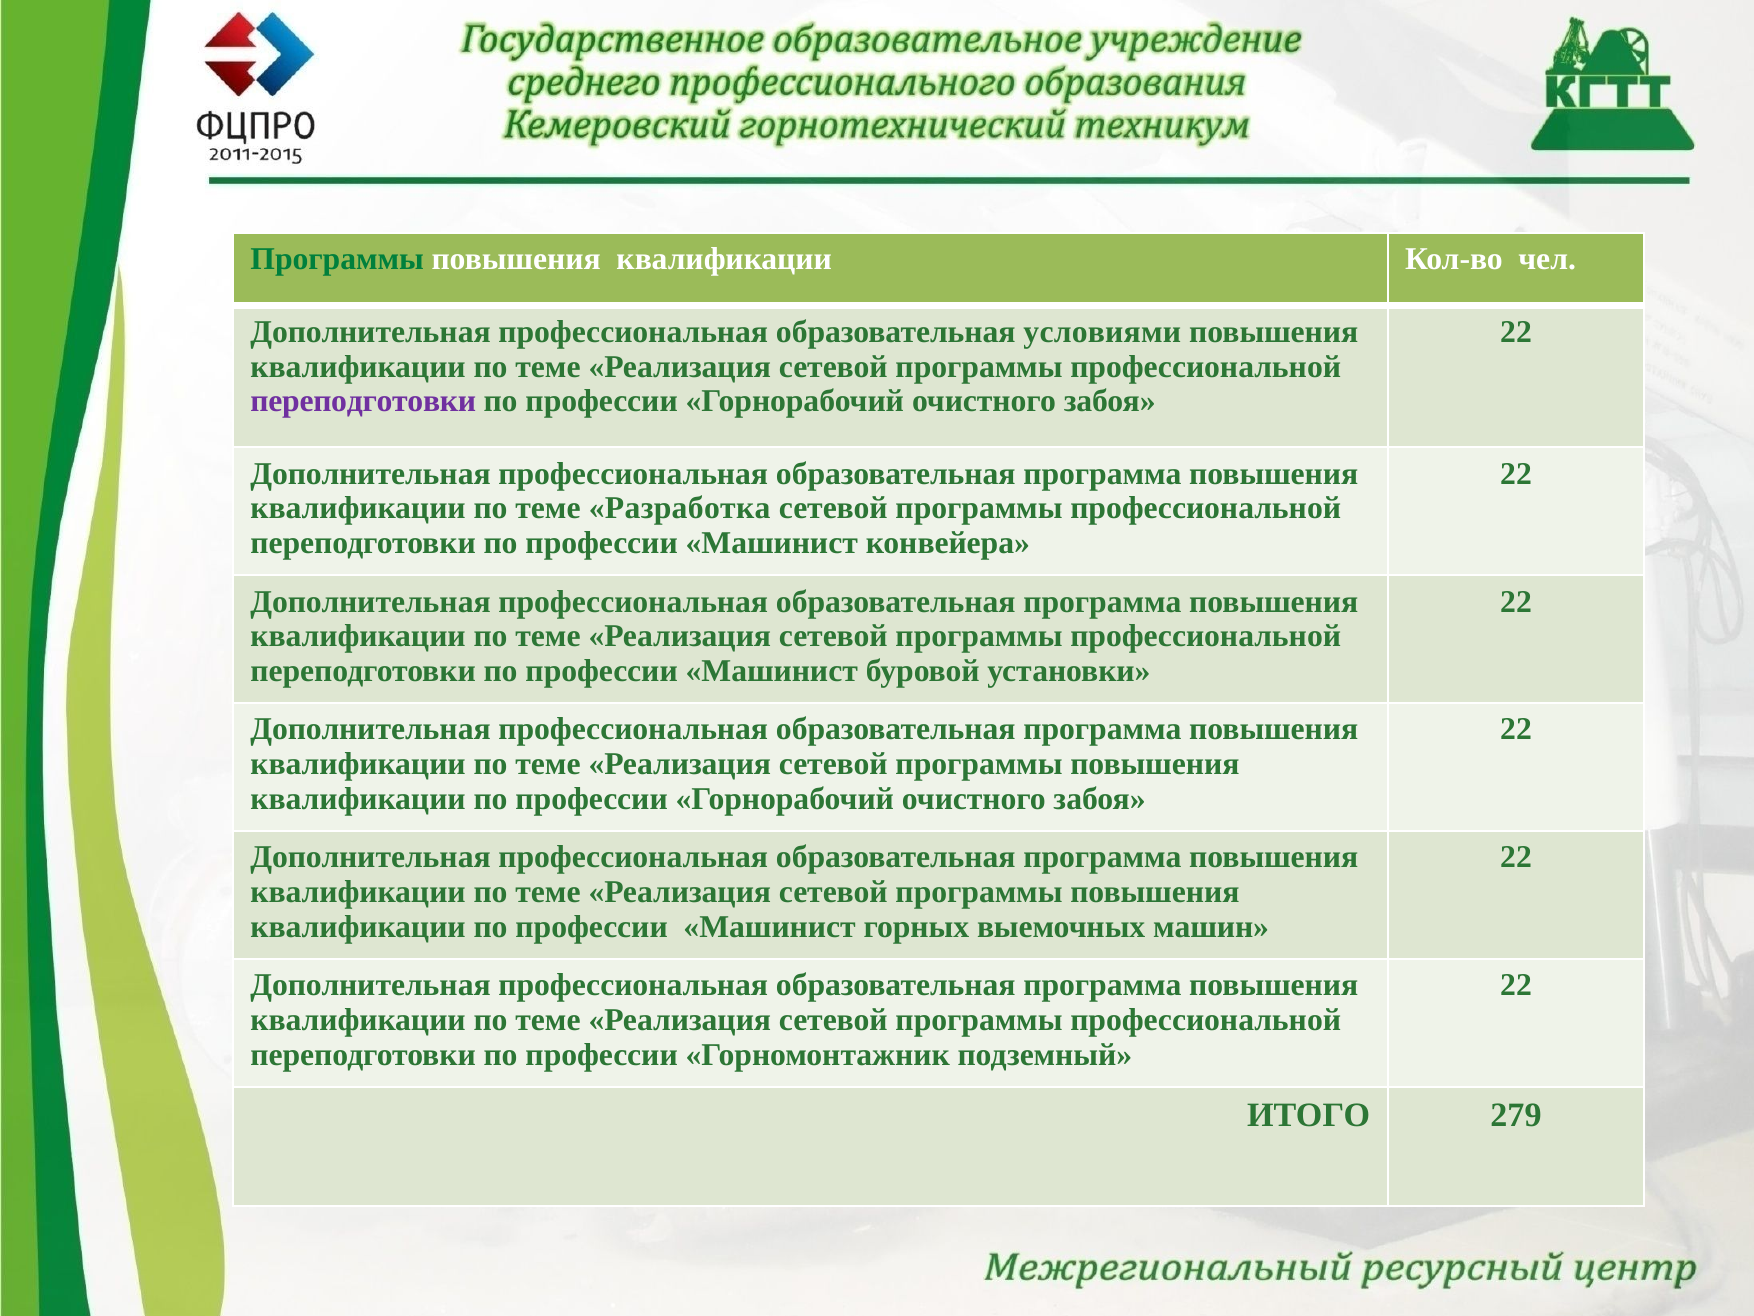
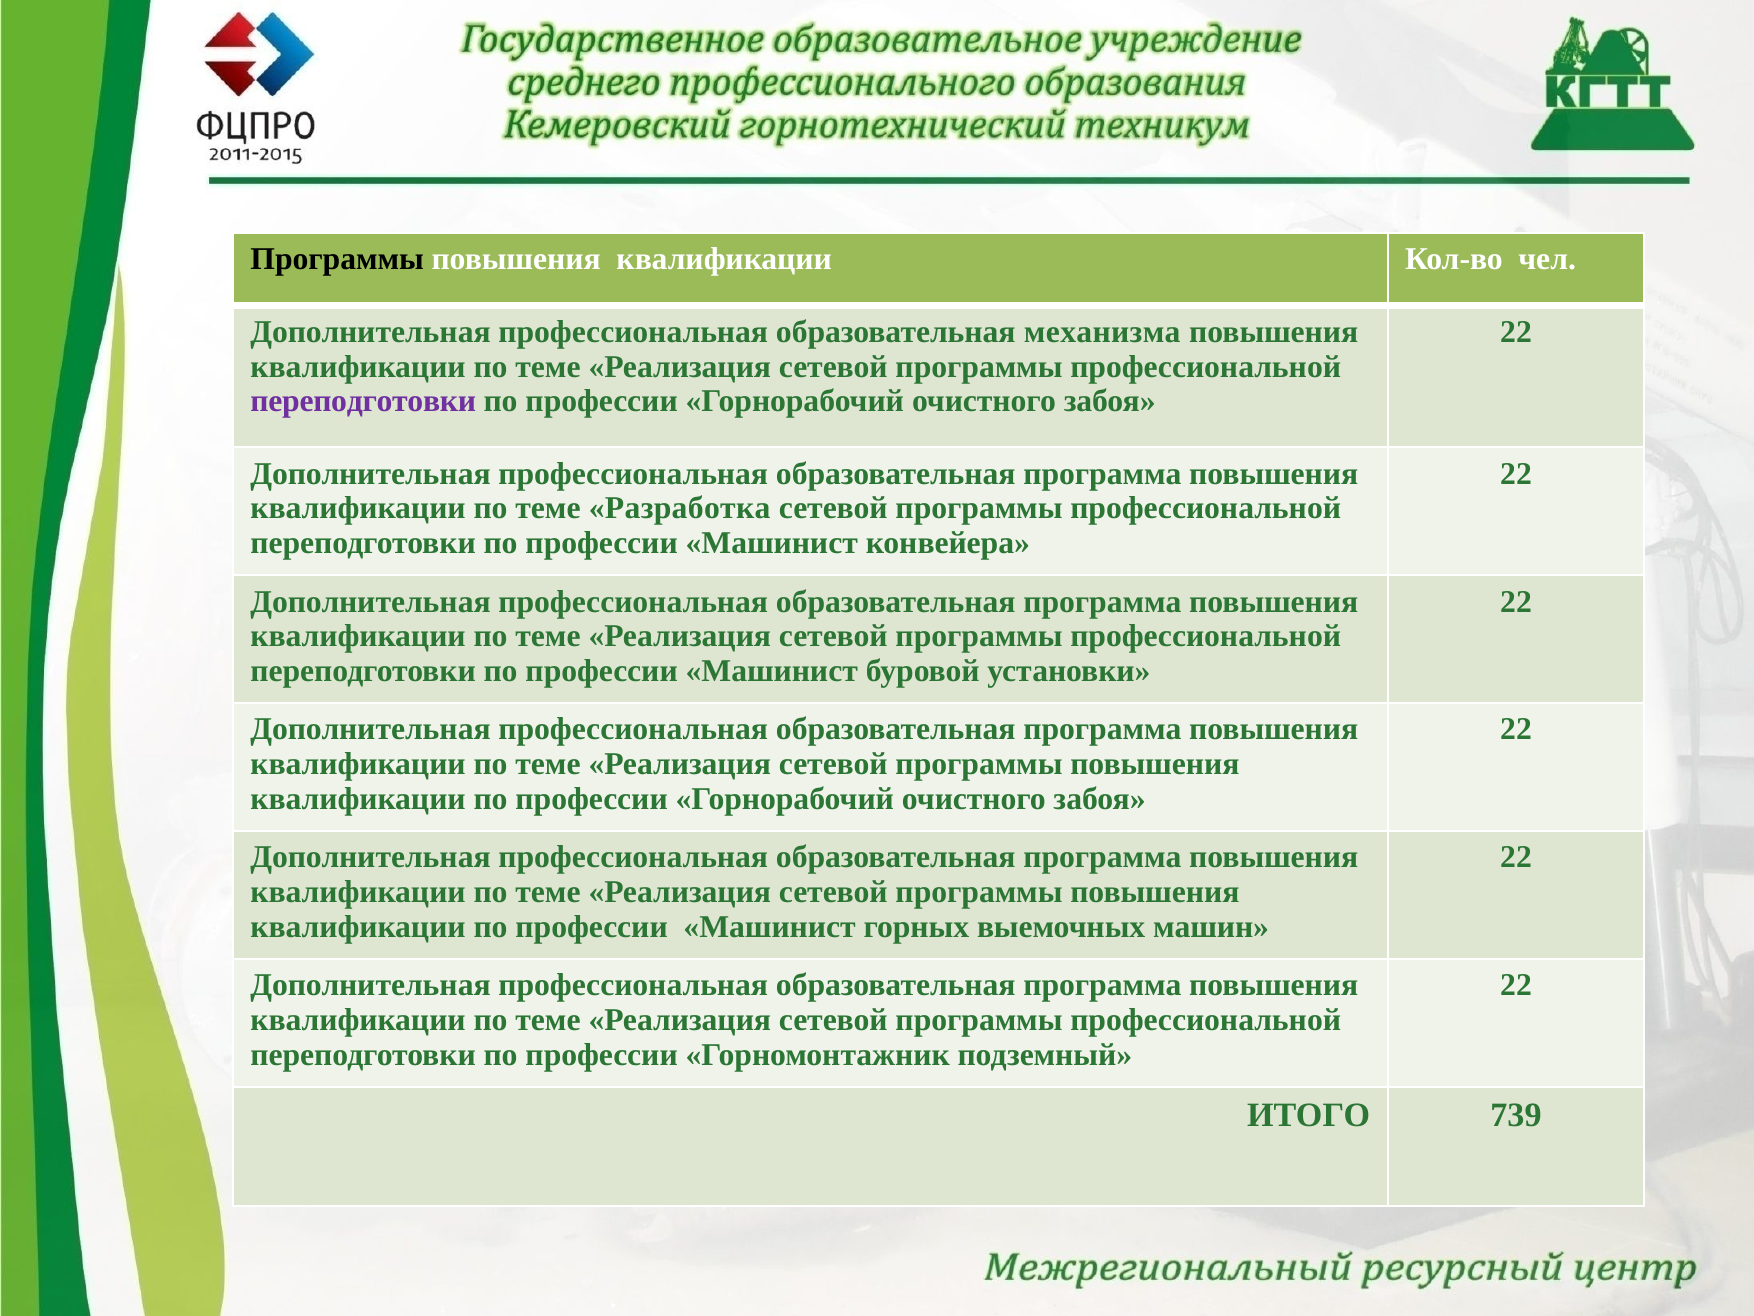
Программы colour: green -> black (337, 259)
условиями: условиями -> механизма (1102, 332)
279: 279 -> 739 (1516, 1114)
